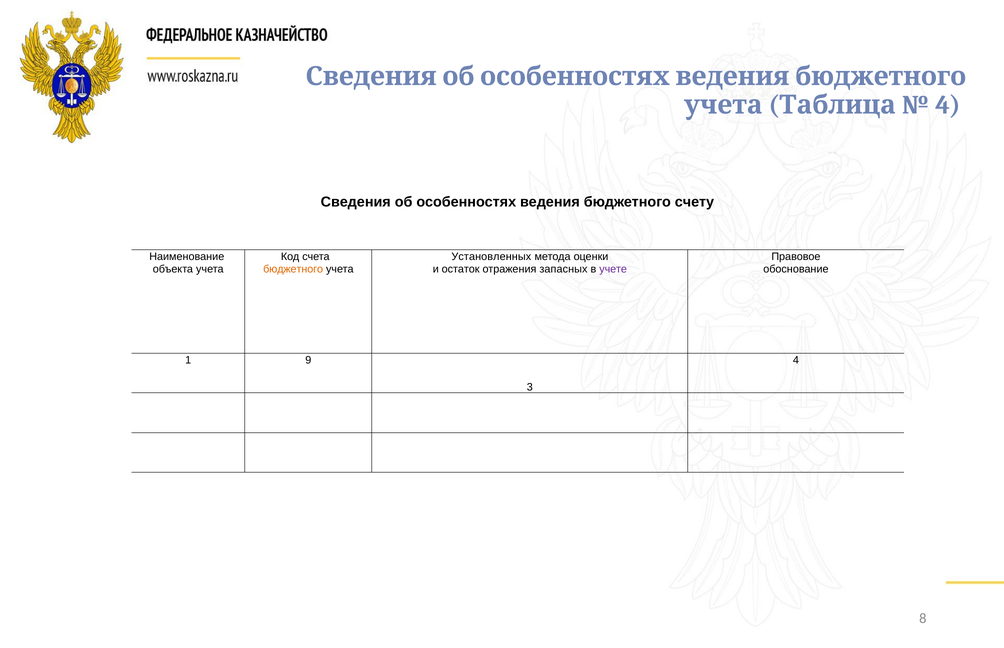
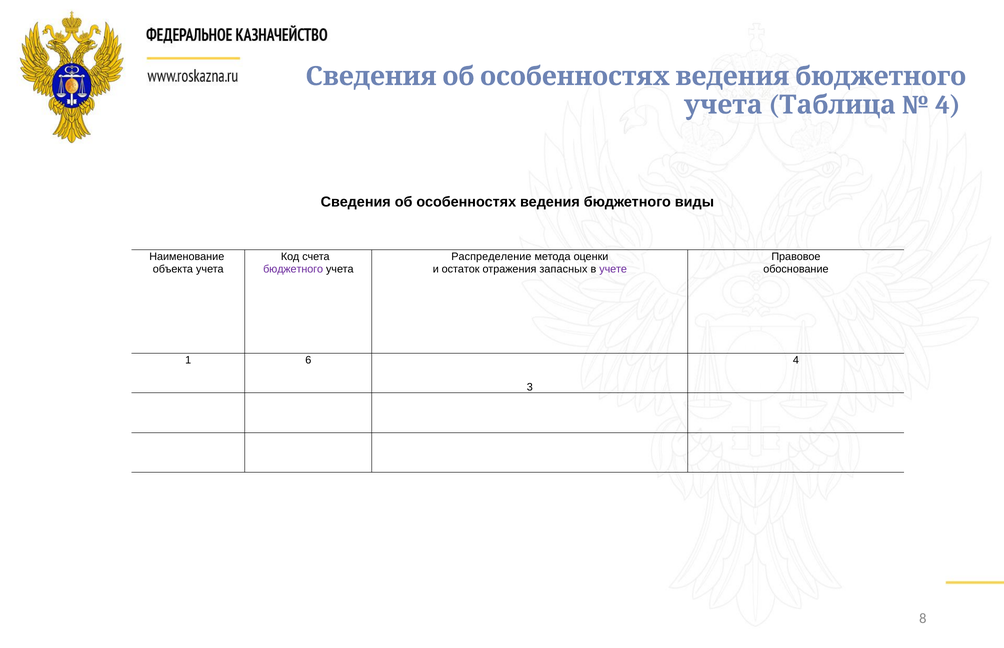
счету: счету -> виды (694, 202)
Установленных: Установленных -> Распределение (491, 257)
бюджетного colour: orange -> purple (293, 269)
9: 9 -> 6 (308, 360)
